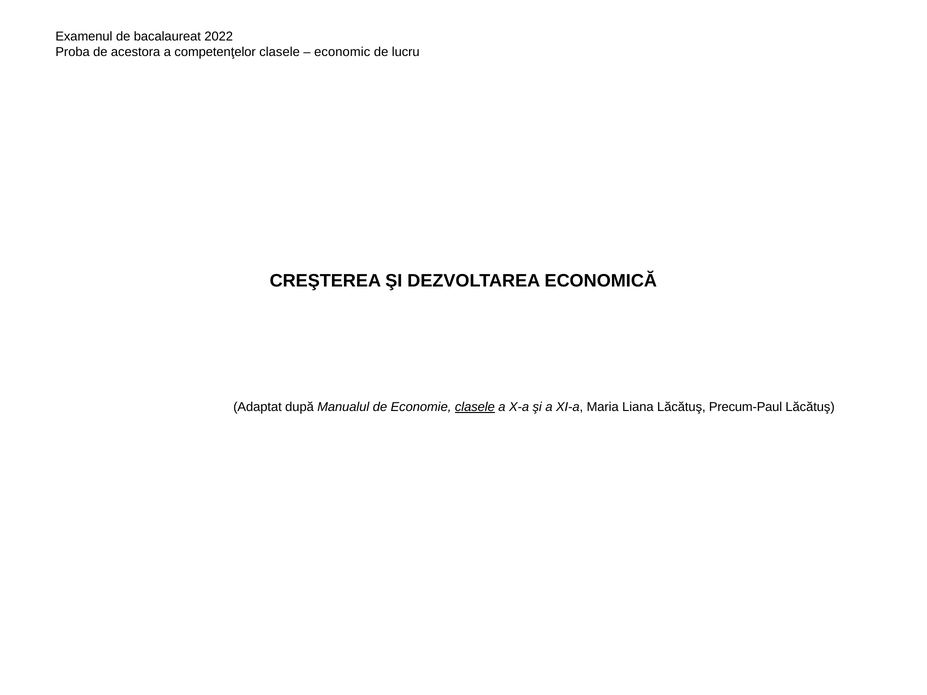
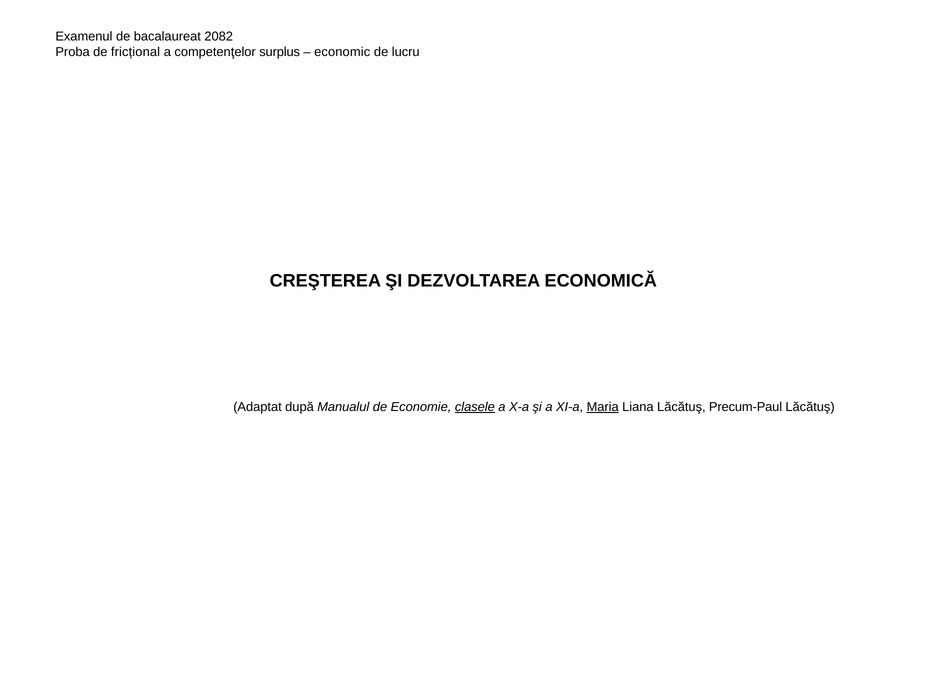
2022: 2022 -> 2082 (219, 36)
acestora: acestora -> fricțional (136, 52)
competenţelor clasele: clasele -> surplus (280, 52)
Maria underline: none -> present (603, 407)
